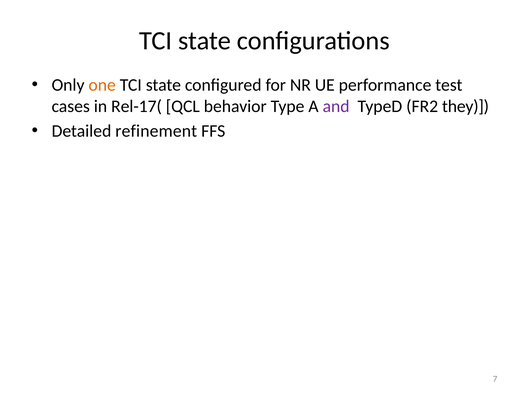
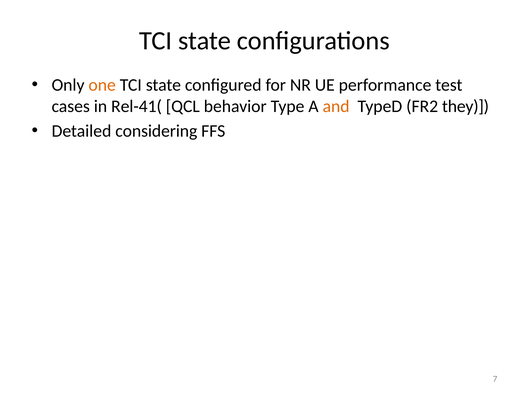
Rel-17(: Rel-17( -> Rel-41( (137, 106)
and colour: purple -> orange (336, 106)
refinement: refinement -> considering (156, 131)
